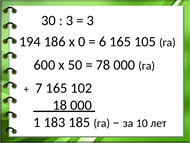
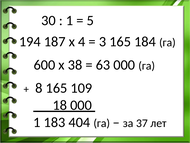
3: 3 -> 1 (70, 20)
3: 3 -> 5 (90, 20)
186: 186 -> 187 (55, 42)
0: 0 -> 4 (82, 42)
6: 6 -> 3 (102, 42)
105: 105 -> 184 (145, 42)
50: 50 -> 38 (75, 65)
78: 78 -> 63 (103, 65)
7: 7 -> 8 (39, 88)
102: 102 -> 109 (81, 88)
185: 185 -> 404 (79, 122)
10: 10 -> 37 (142, 123)
